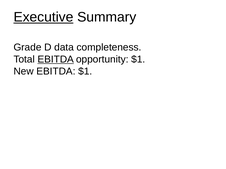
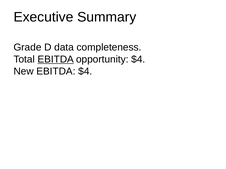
Executive underline: present -> none (43, 17)
opportunity $1: $1 -> $4 (138, 59)
EBITDA $1: $1 -> $4 (85, 72)
